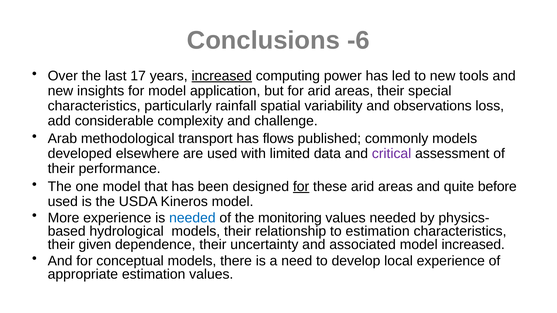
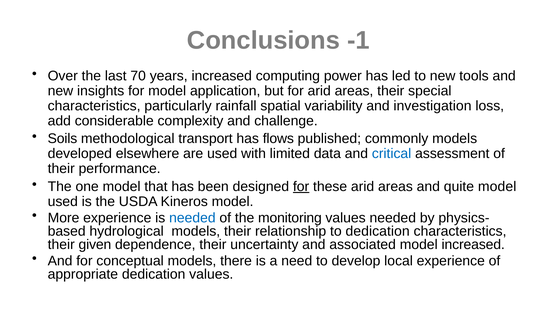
-6: -6 -> -1 (358, 40)
17: 17 -> 70 (138, 76)
increased underline: present -> none (222, 76)
observations: observations -> investigation (432, 106)
Arab: Arab -> Soils (62, 139)
critical colour: purple -> blue (392, 154)
quite before: before -> model (497, 187)
to estimation: estimation -> dedication (378, 232)
appropriate estimation: estimation -> dedication (154, 274)
